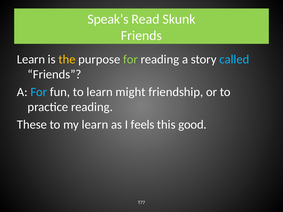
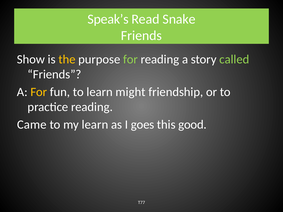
Skunk: Skunk -> Snake (179, 19)
Learn: Learn -> Show (31, 59)
called colour: light blue -> light green (234, 59)
For colour: light blue -> yellow (39, 92)
These: These -> Came (32, 125)
feels: feels -> goes (143, 125)
